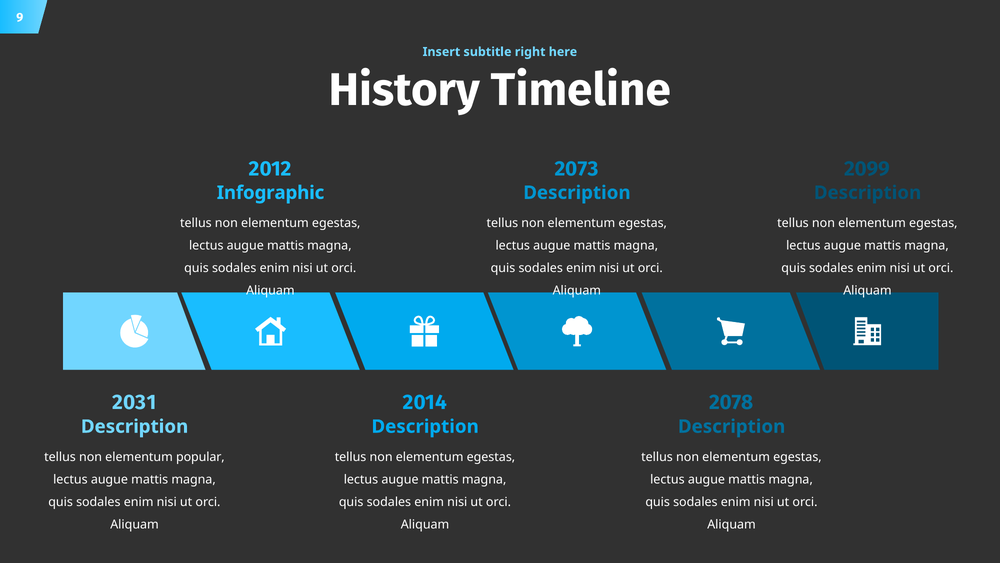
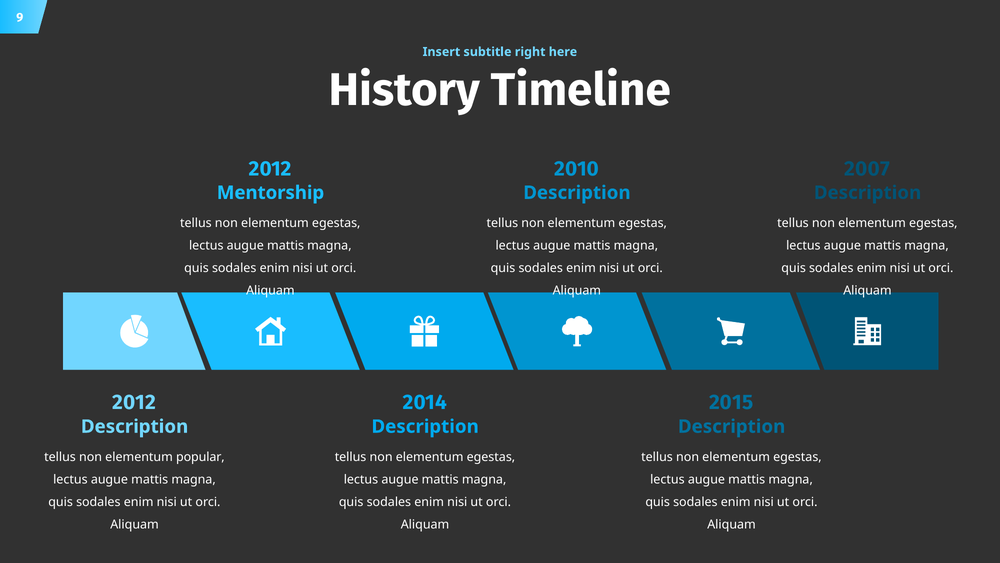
2073: 2073 -> 2010 (577, 168)
2099: 2099 -> 2007 (867, 168)
Infographic: Infographic -> Mentorship (270, 193)
2031: 2031 -> 2012 (134, 402)
2078: 2078 -> 2015 (731, 402)
